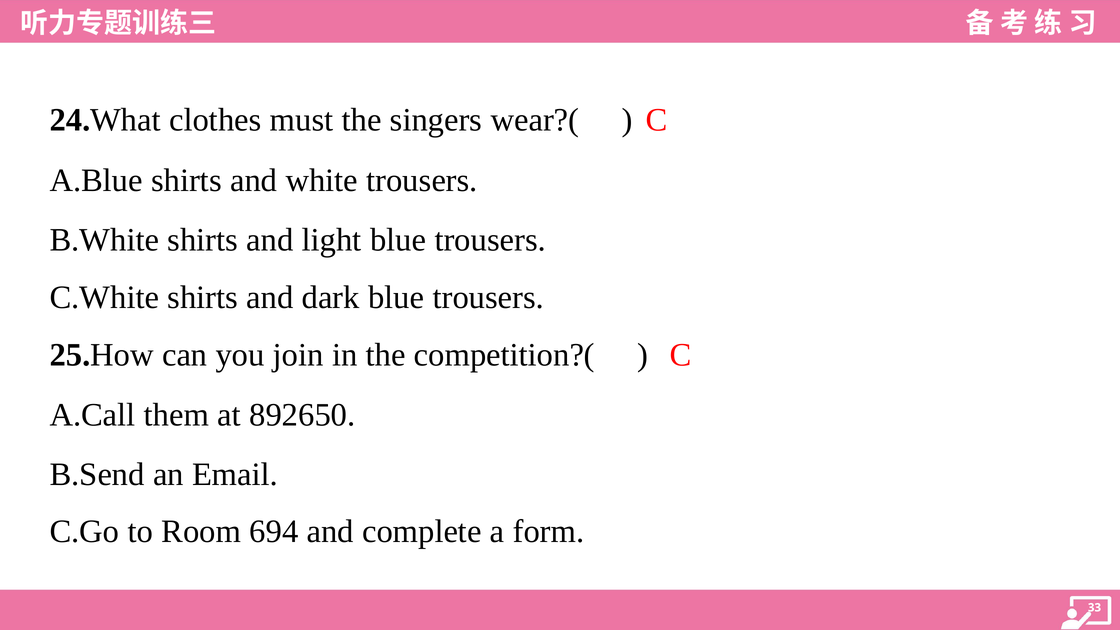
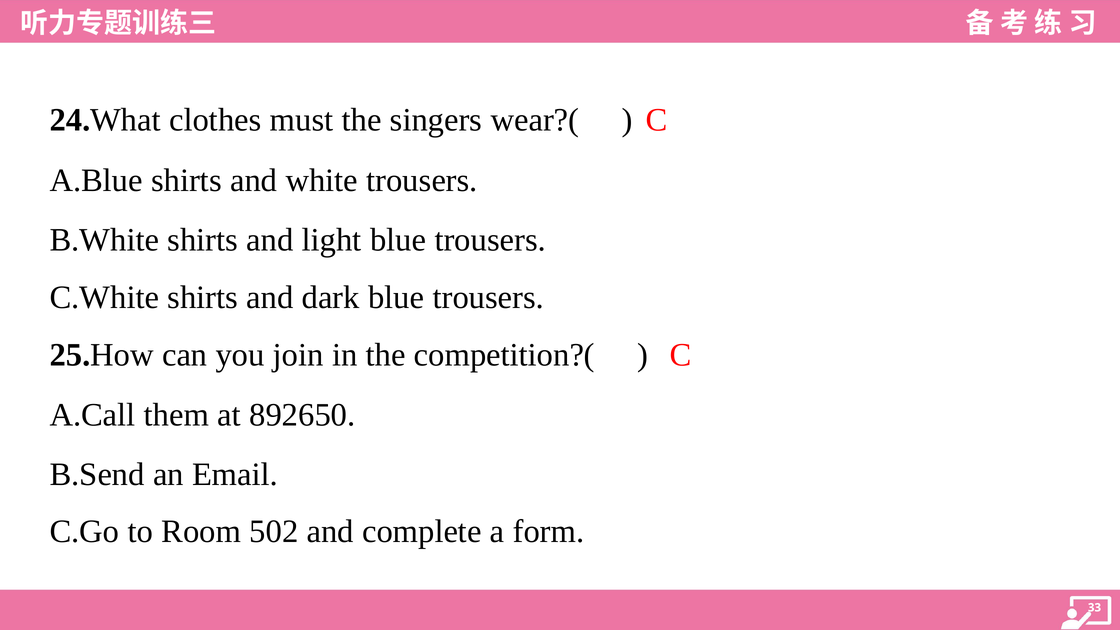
694: 694 -> 502 (274, 532)
